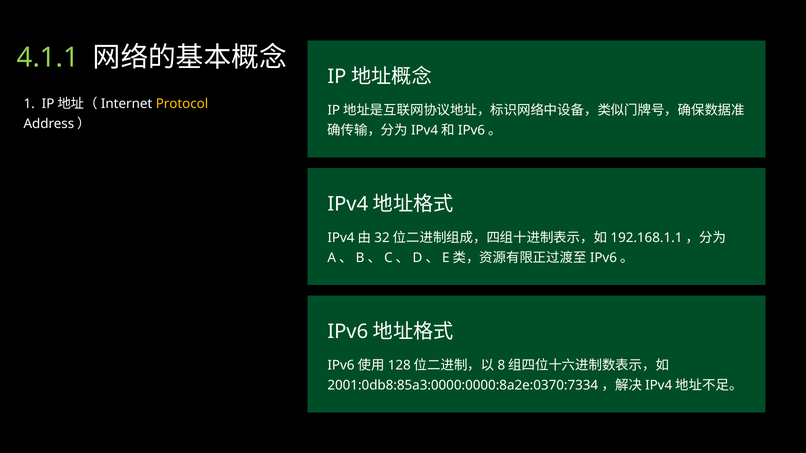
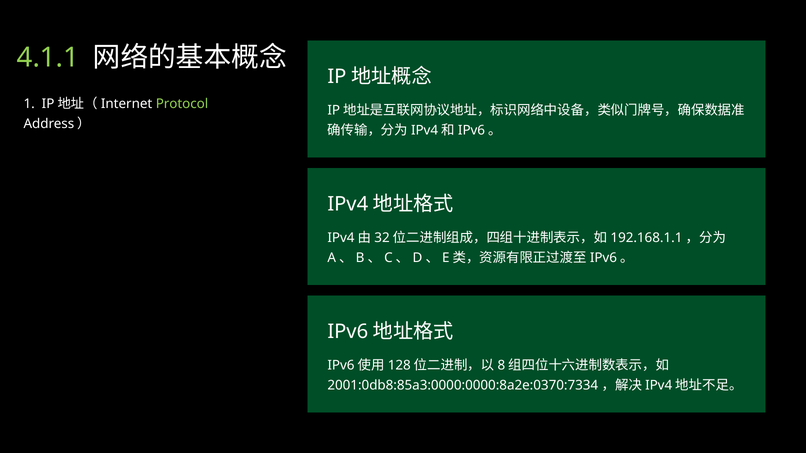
Protocol colour: yellow -> light green (182, 104)
